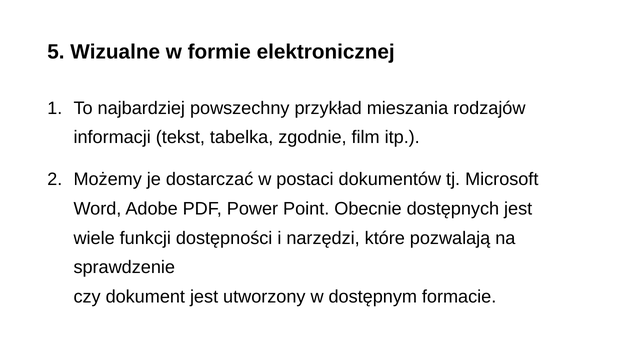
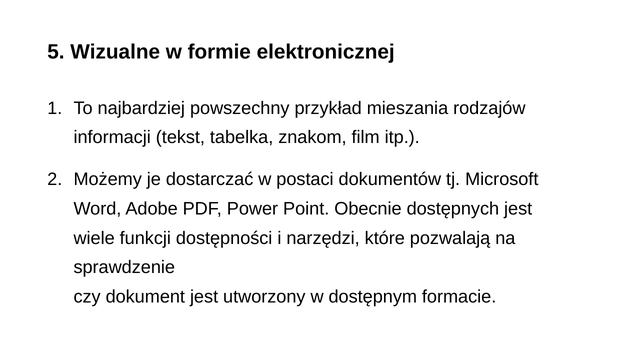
zgodnie: zgodnie -> znakom (312, 138)
